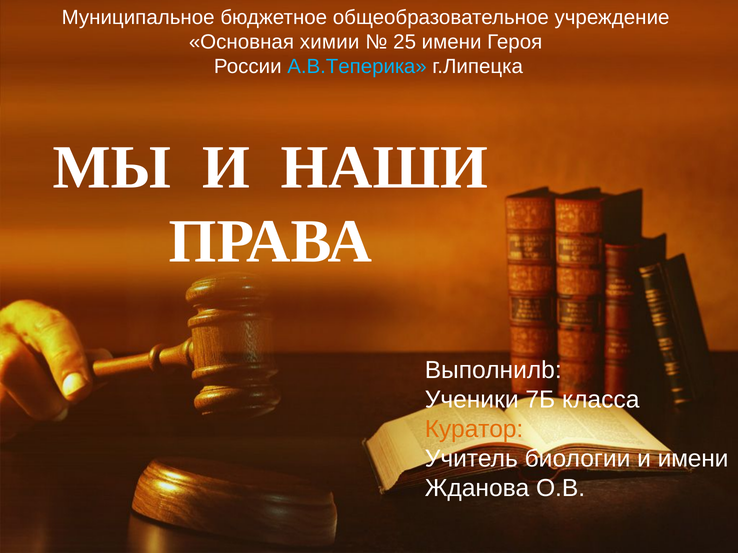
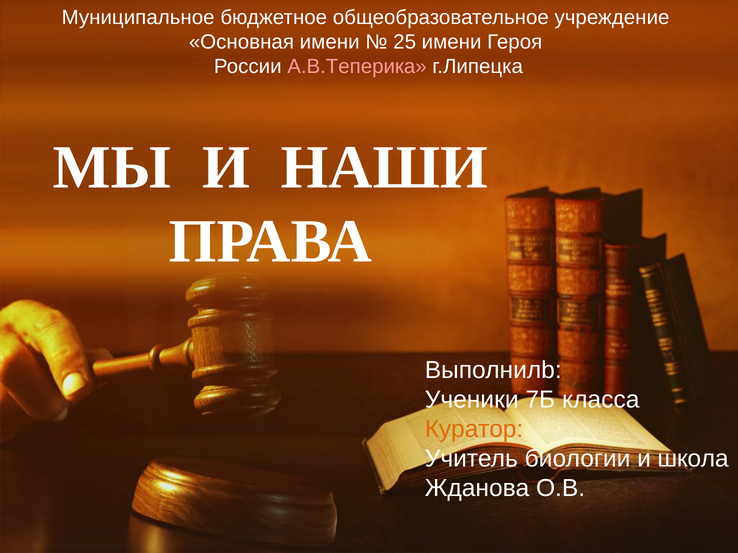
Основная химии: химии -> имени (330, 42)
А.В.Теперика colour: light blue -> pink (357, 67)
и имени: имени -> школа (693, 459)
